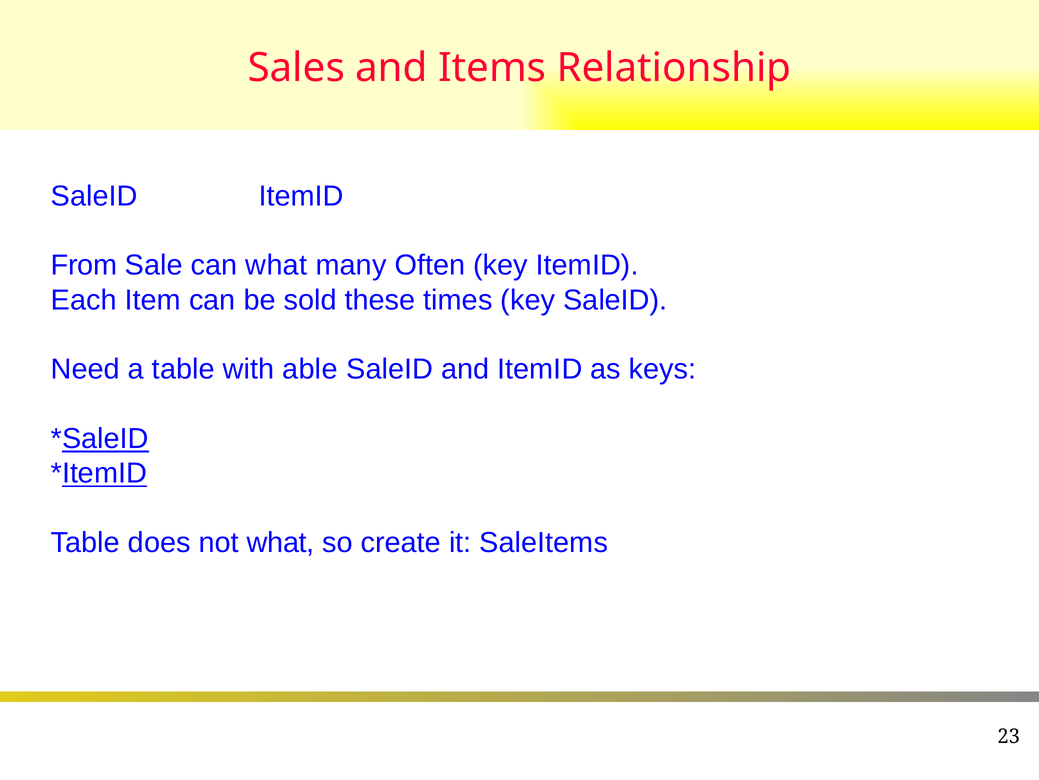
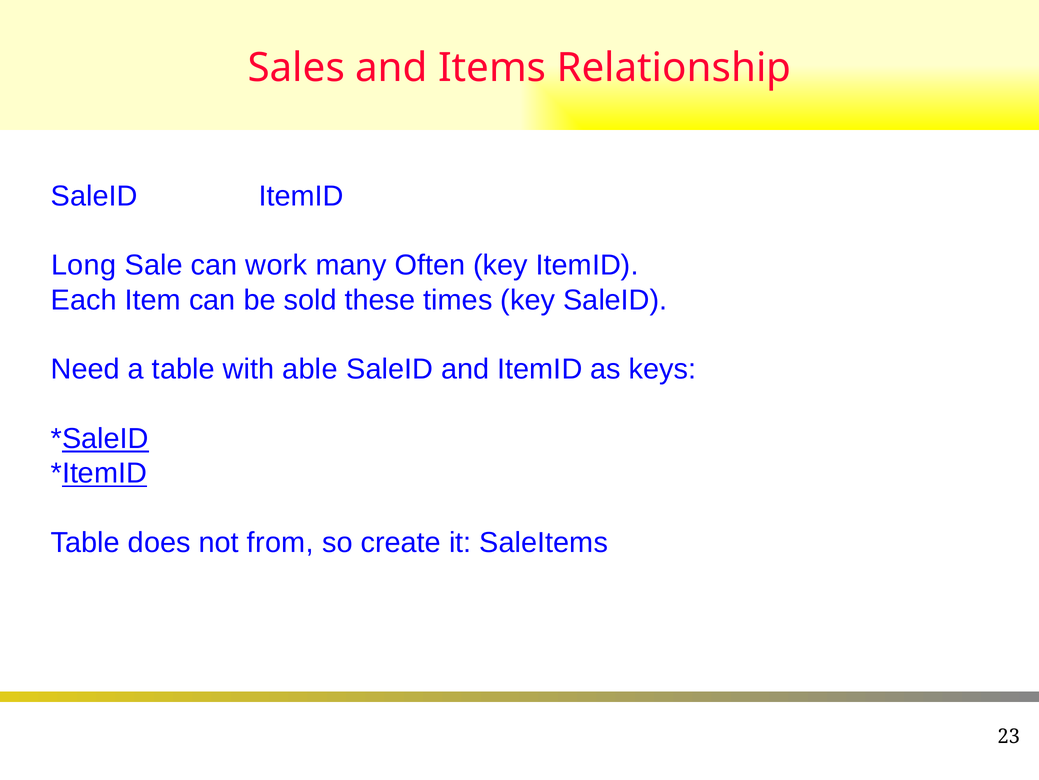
From: From -> Long (84, 265)
can what: what -> work (276, 265)
not what: what -> from (280, 542)
